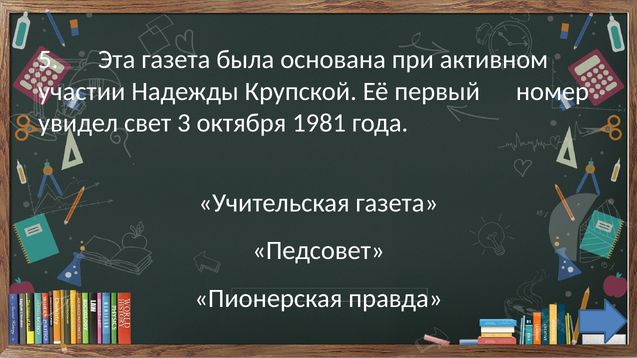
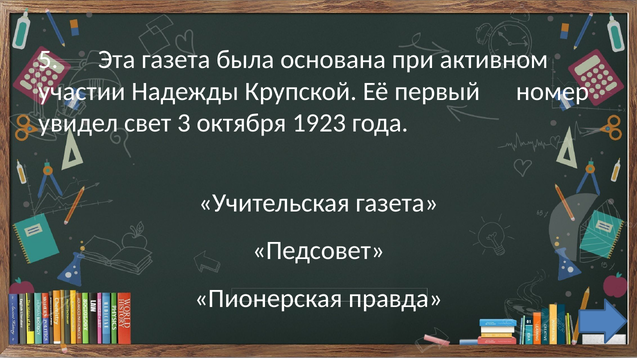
1981: 1981 -> 1923 (319, 123)
